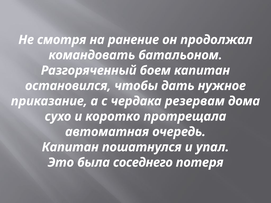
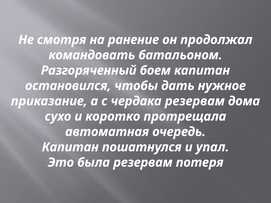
была соседнего: соседнего -> резервaм (143, 163)
